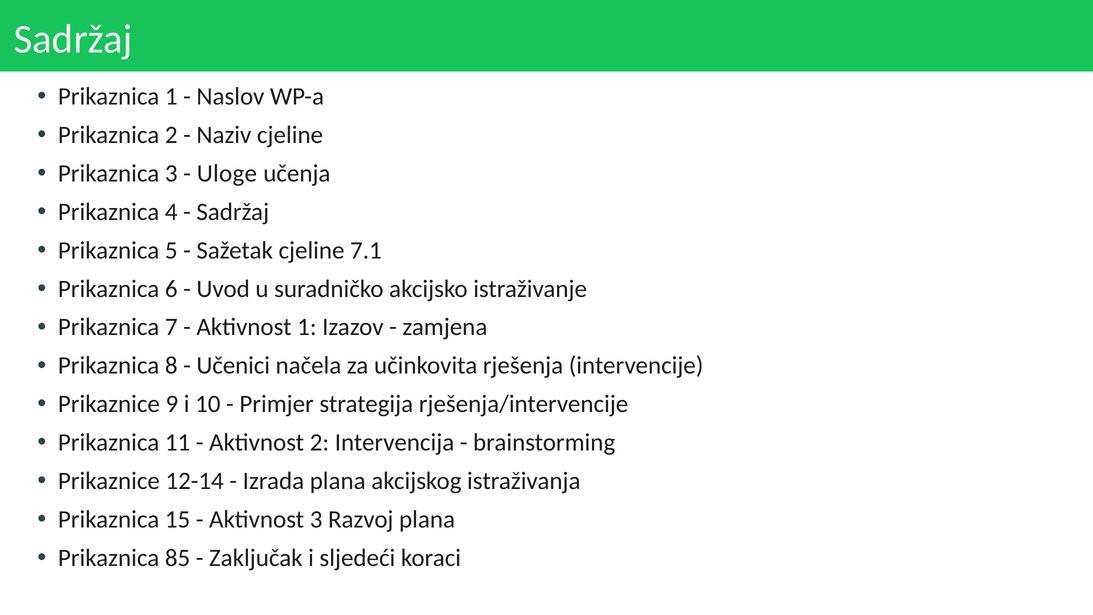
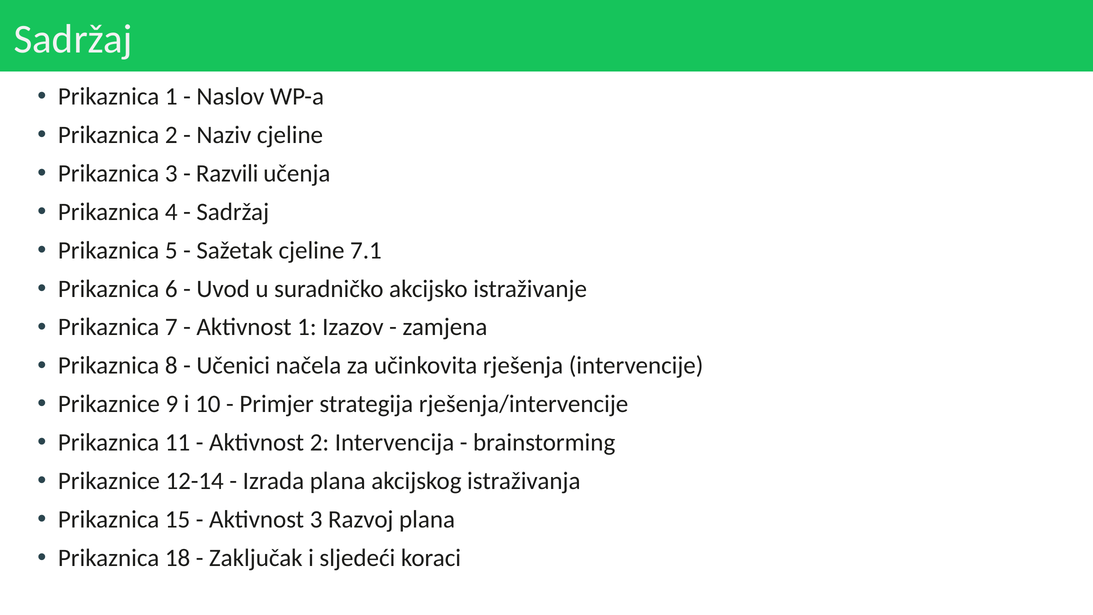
Uloge: Uloge -> Razvili (227, 173)
85: 85 -> 18 (178, 558)
